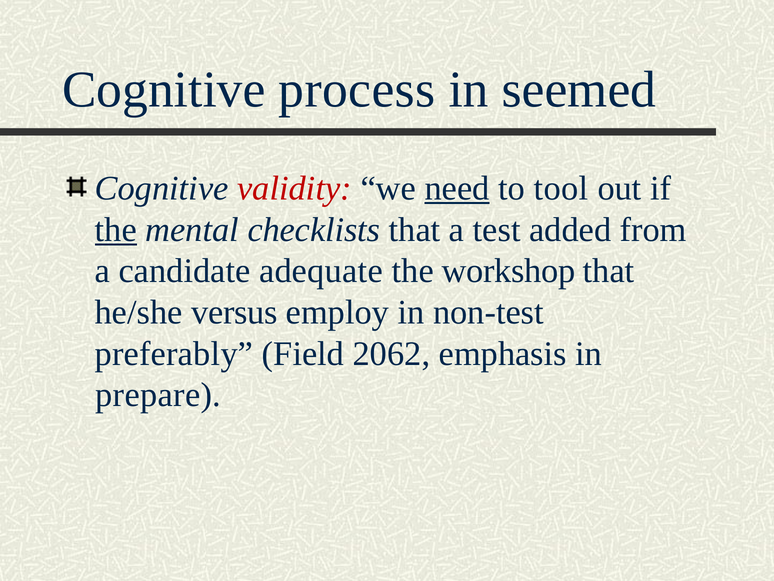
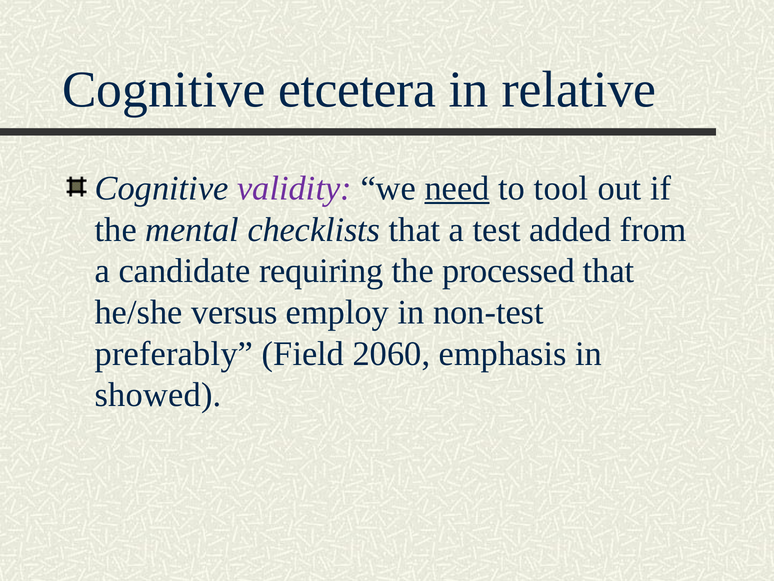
process: process -> etcetera (357, 90)
seemed: seemed -> relative (579, 90)
validity colour: red -> purple (294, 188)
the underline: present -> none (116, 229)
adequate: adequate -> requiring (321, 271)
workshop: workshop -> processed (509, 271)
2062: 2062 -> 2060 (392, 353)
prepare: prepare -> showed (158, 395)
